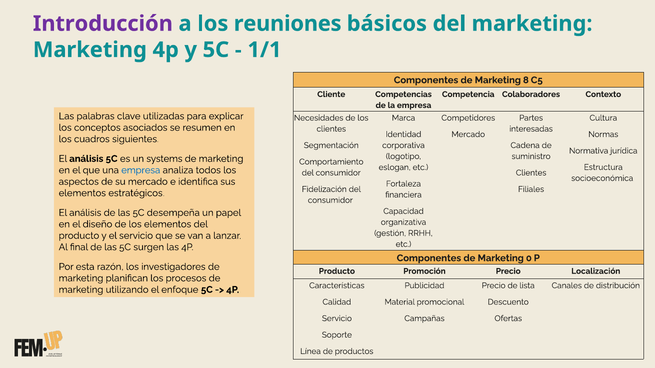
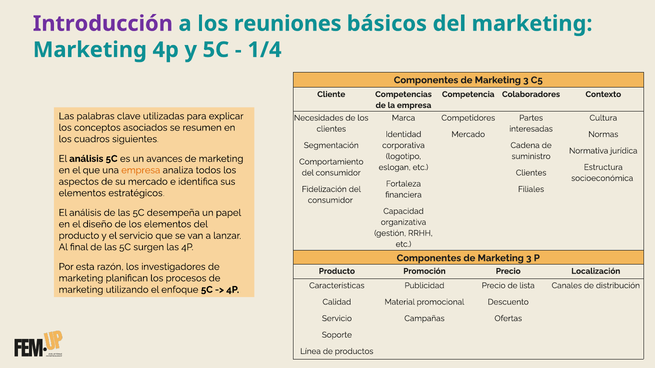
1/1: 1/1 -> 1/4 (265, 50)
8: 8 -> 3 (526, 80)
systems: systems -> avances (164, 159)
empresa colour: blue -> orange (141, 170)
0: 0 -> 3 (529, 258)
